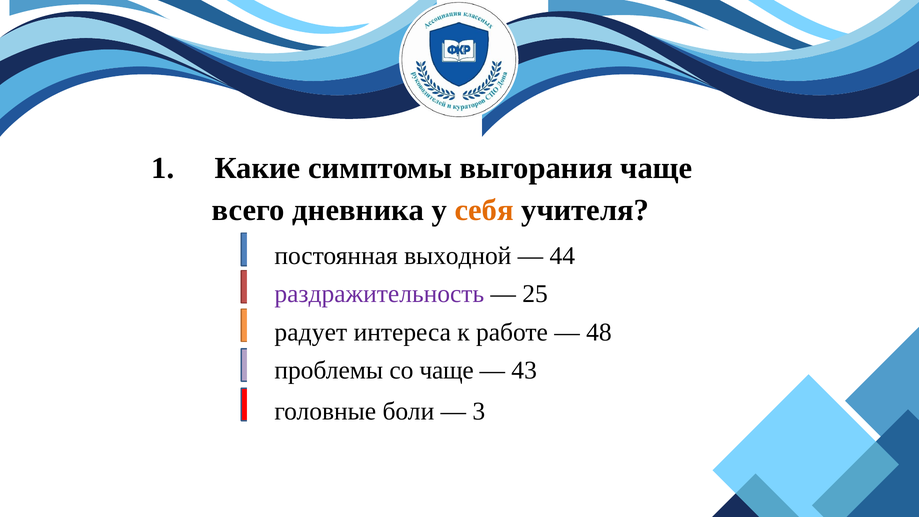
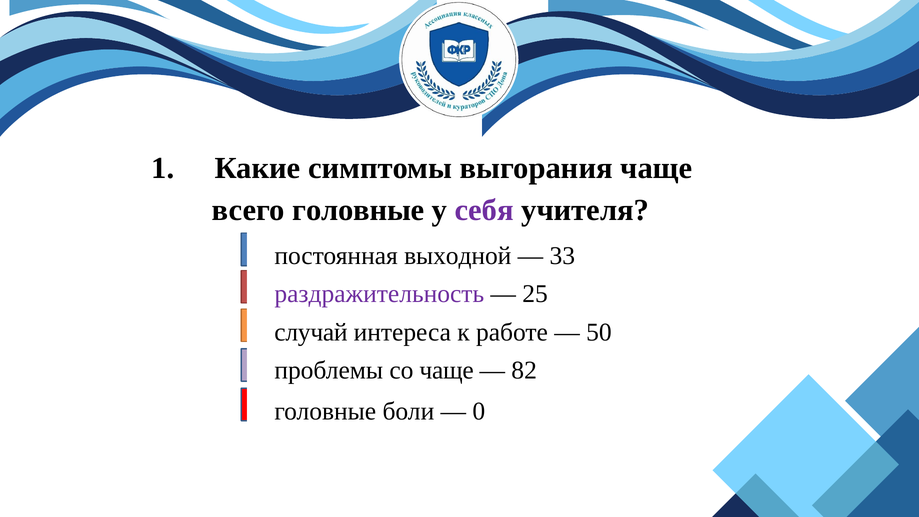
всего дневника: дневника -> головные (358, 210)
себя colour: orange -> purple (484, 210)
44: 44 -> 33 (562, 256)
радует: радует -> случай (311, 332)
48: 48 -> 50 (599, 332)
43: 43 -> 82 (524, 370)
3: 3 -> 0 (479, 411)
